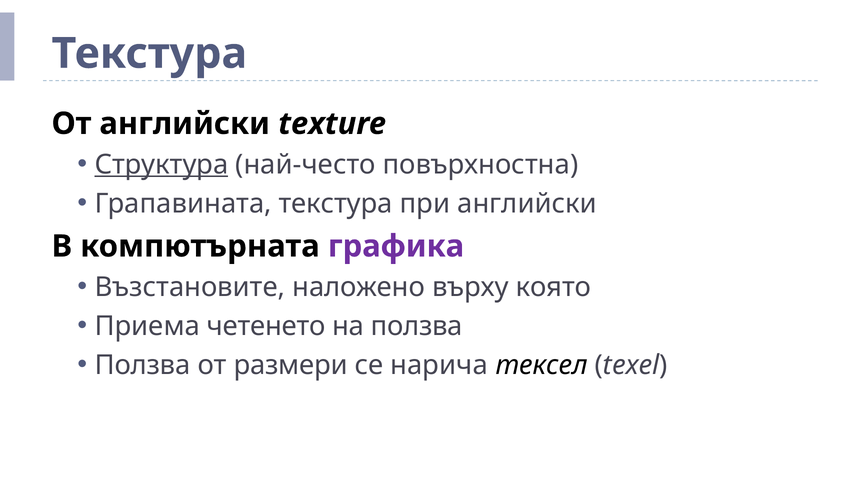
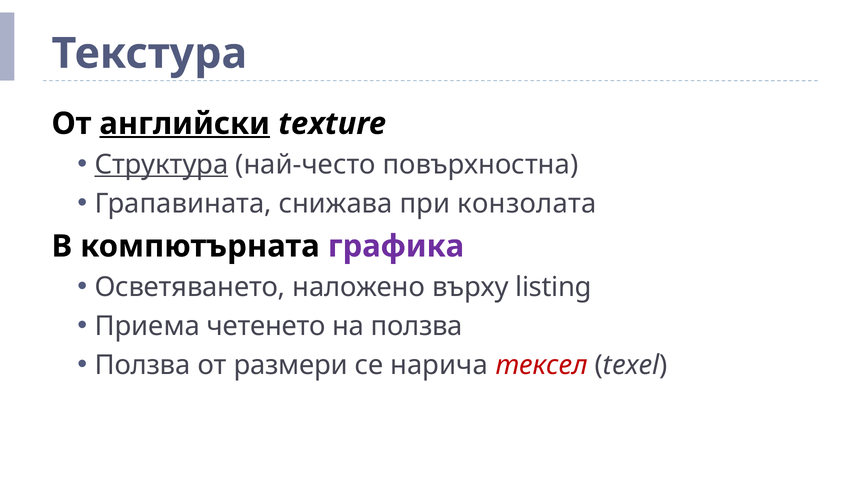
английски underline: none -> present (185, 124)
Грапавината текстура: текстура -> снижава (336, 204)
при английски: английски -> конзолата (527, 204)
Възстановите: Възстановите -> Осветяването (190, 287)
която: която -> listing (554, 287)
тексел colour: black -> red (542, 365)
